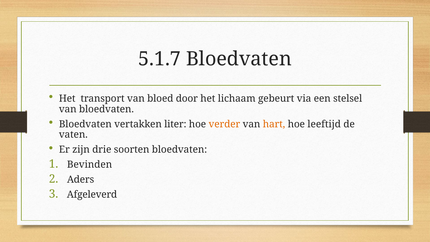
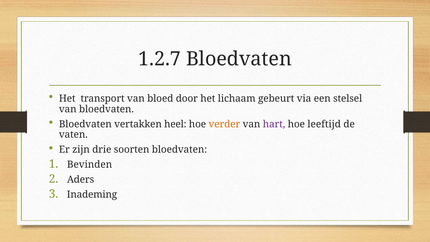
5.1.7: 5.1.7 -> 1.2.7 (160, 59)
liter: liter -> heel (175, 124)
hart colour: orange -> purple (274, 124)
Afgeleverd: Afgeleverd -> Inademing (92, 195)
